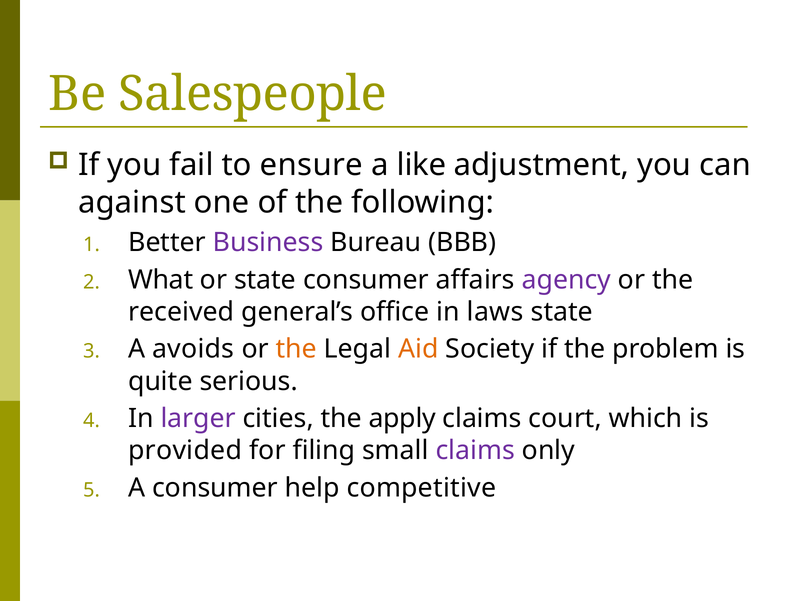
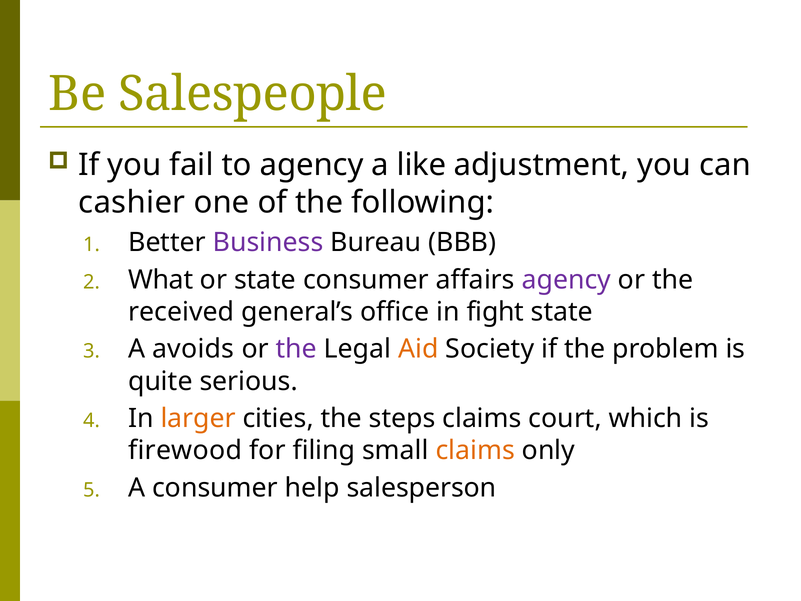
to ensure: ensure -> agency (312, 165)
against: against -> cashier (132, 202)
laws: laws -> fight (495, 312)
the colour: orange -> purple (296, 349)
larger colour: purple -> orange (198, 418)
apply: apply -> steps (402, 418)
provided: provided -> firewood (185, 450)
claims colour: purple -> orange (475, 450)
competitive: competitive -> salesperson (422, 488)
